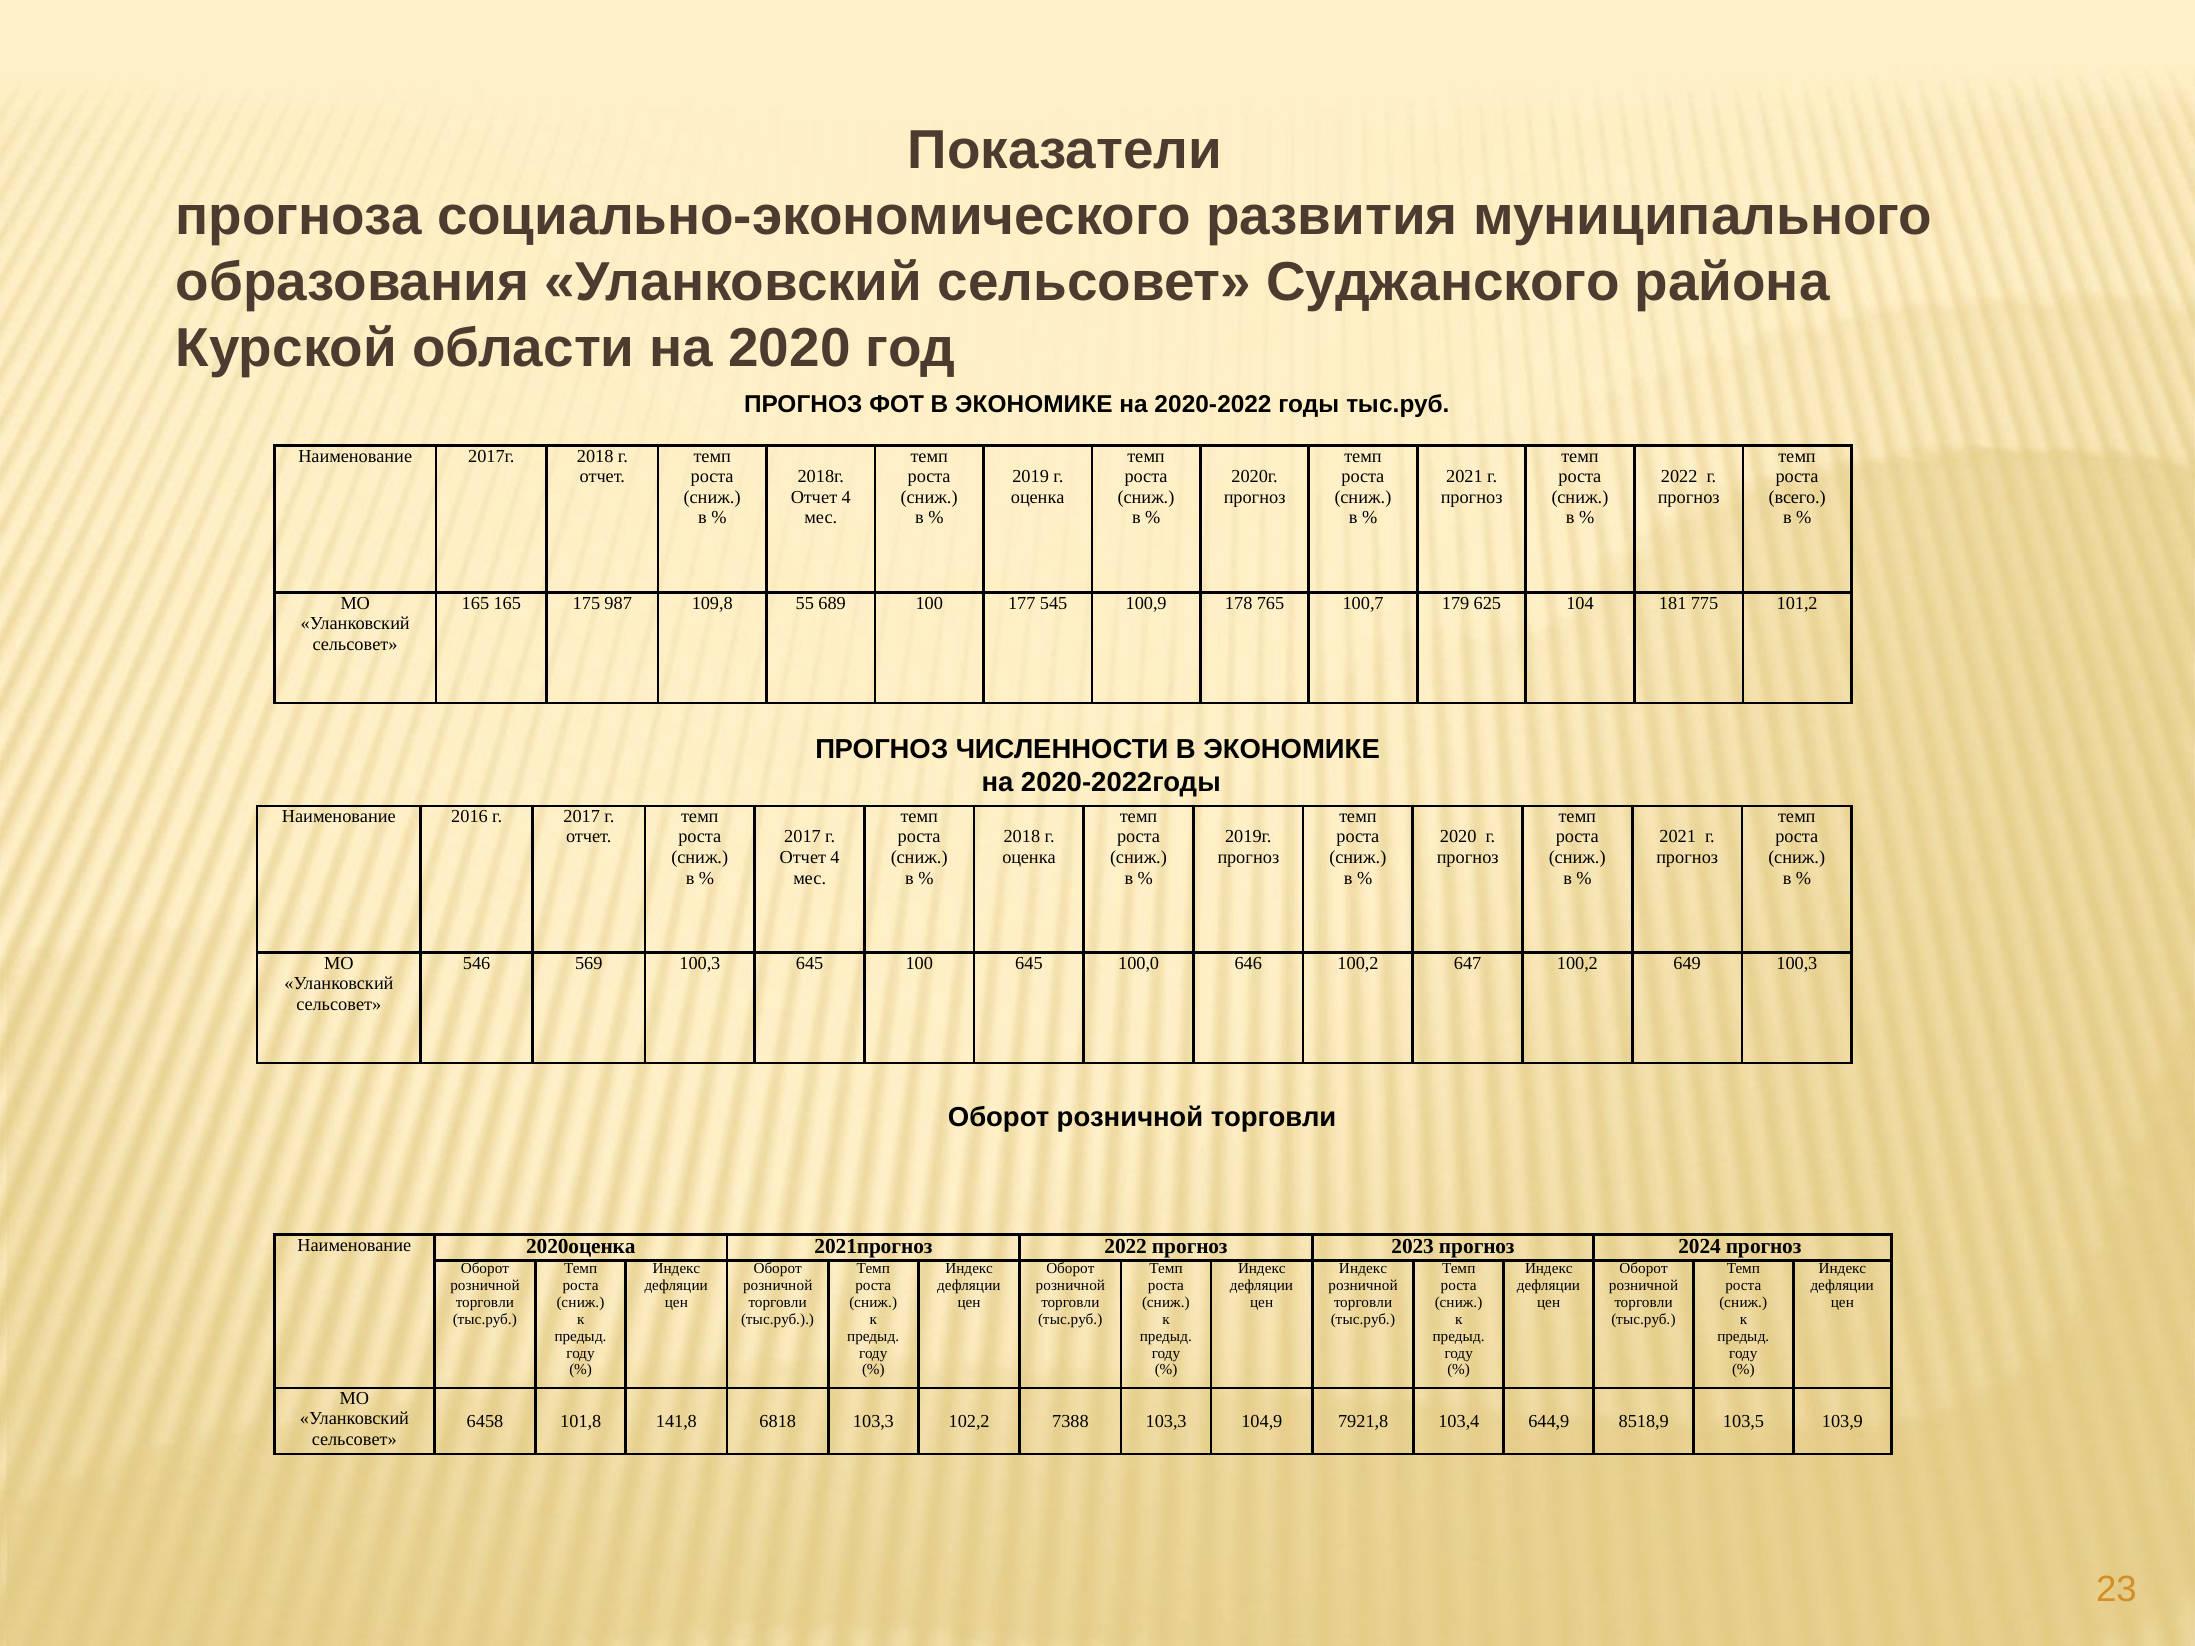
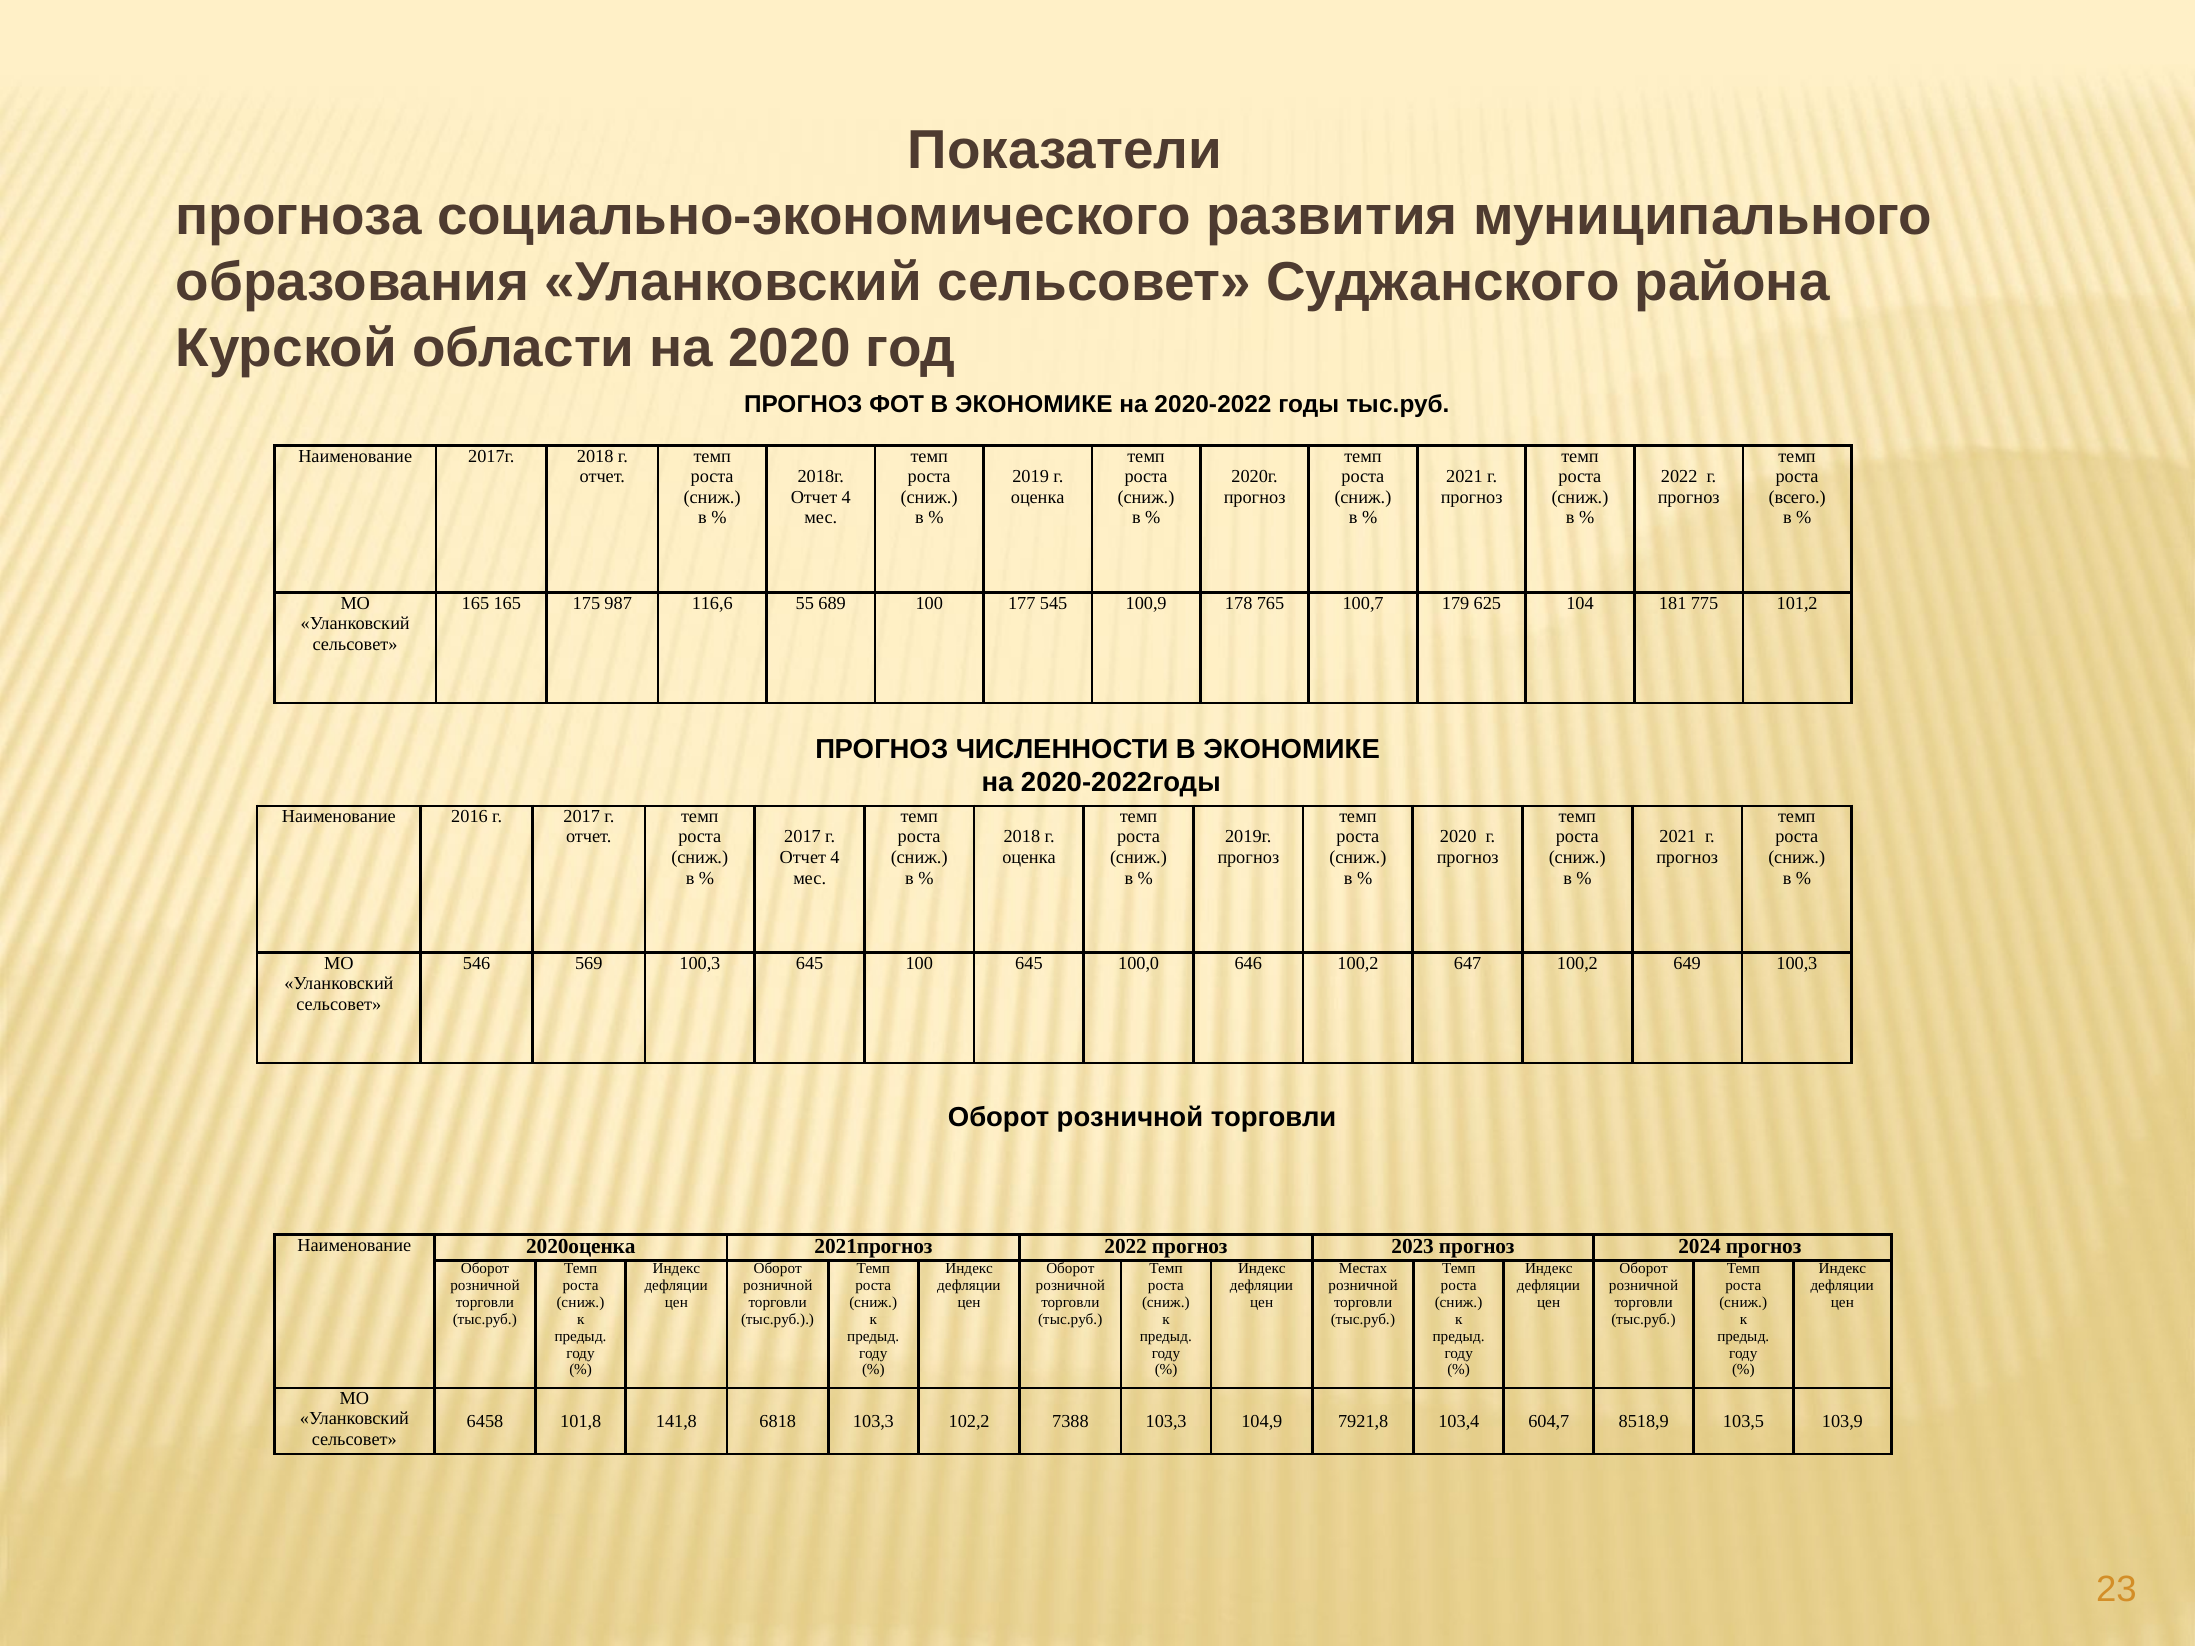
109,8: 109,8 -> 116,6 (712, 603)
Индекс: Индекс -> Местах (1363, 1269)
644,9: 644,9 -> 604,7 (1549, 1421)
